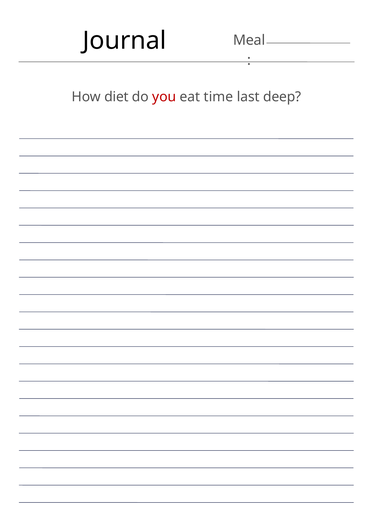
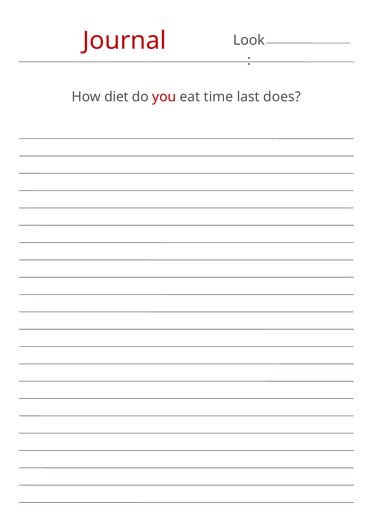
Journal colour: black -> red (124, 40)
Meal: Meal -> Look (249, 40)
deep: deep -> does (282, 97)
